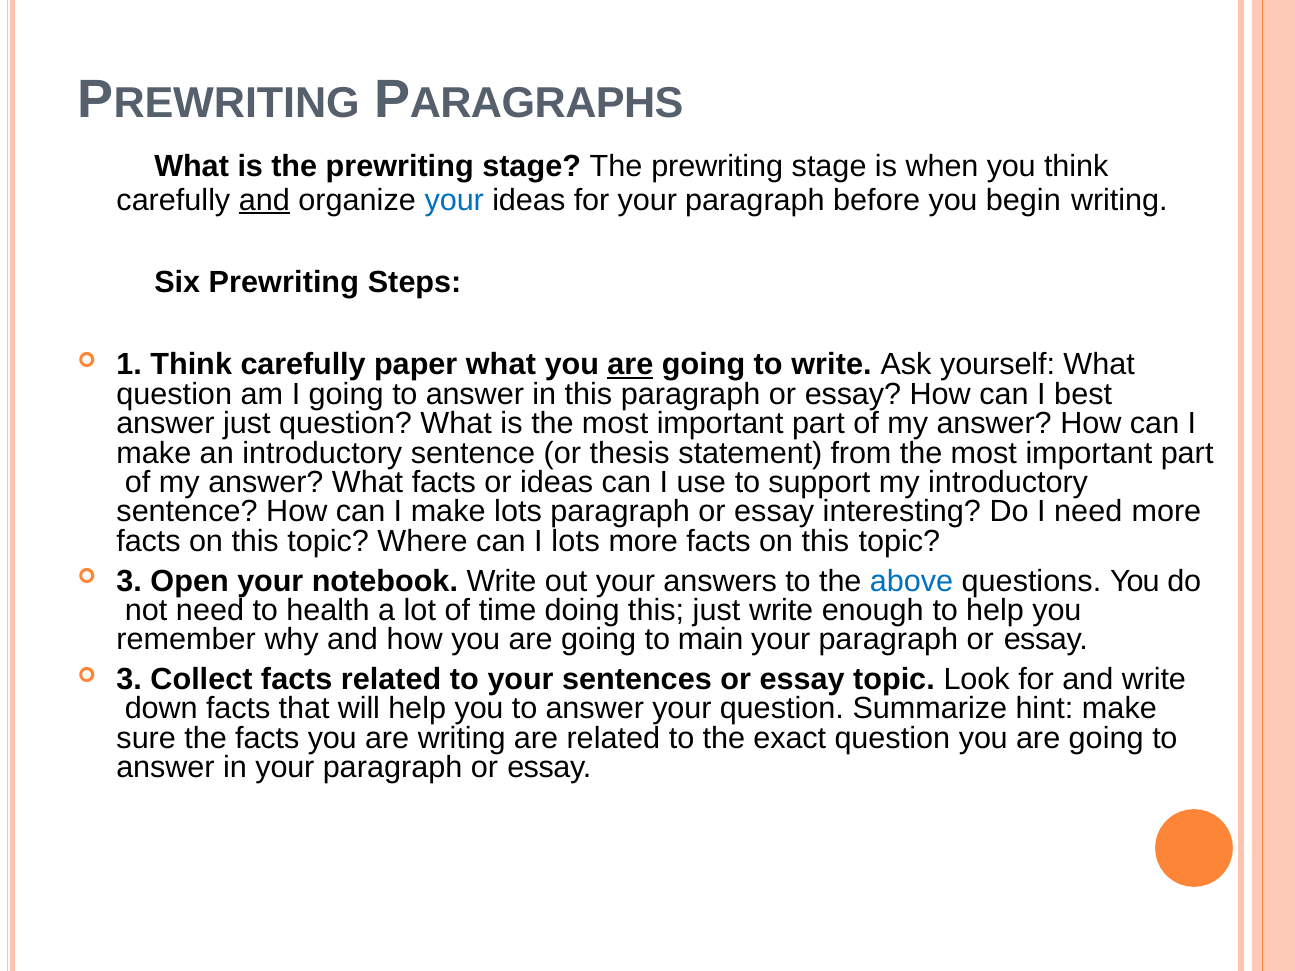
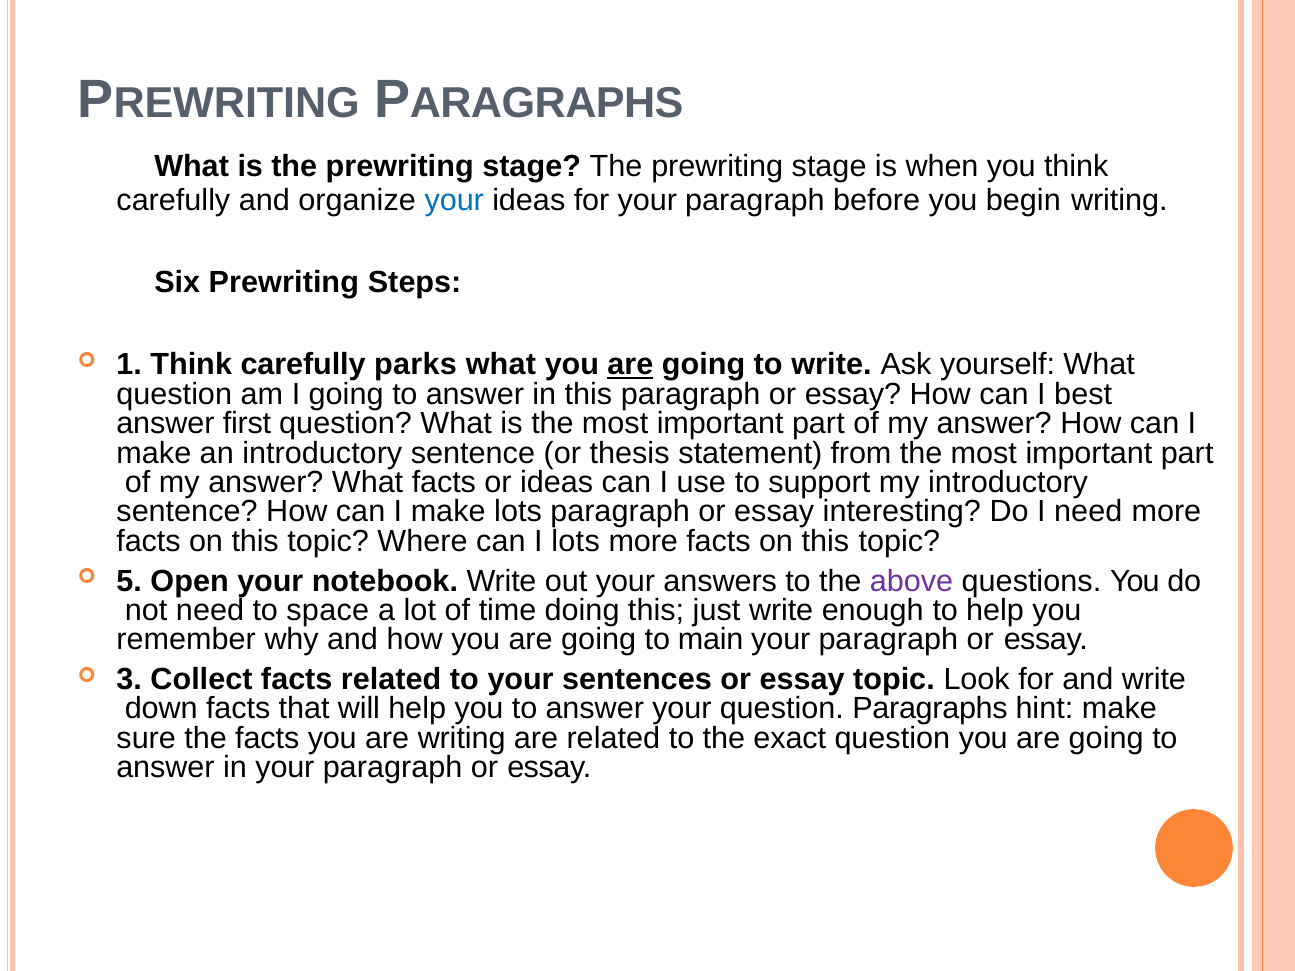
and underline: present -> none (264, 200)
paper: paper -> parks (416, 365)
answer just: just -> first (247, 424)
3: 3 -> 5 (129, 581)
above colour: blue -> purple (911, 581)
health: health -> space (328, 611)
Summarize: Summarize -> Paragraphs (930, 709)
